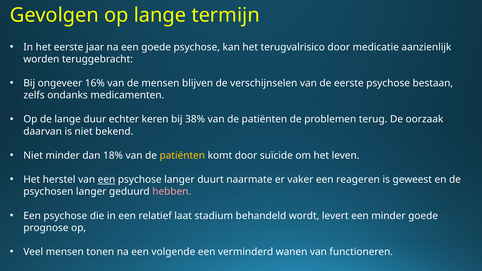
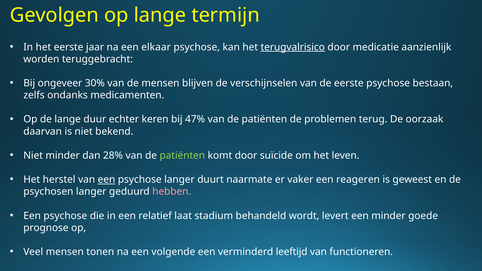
een goede: goede -> elkaar (156, 47)
terugvalrisico underline: none -> present (293, 47)
16%: 16% -> 30% (95, 83)
38%: 38% -> 47% (195, 119)
18%: 18% -> 28% (113, 156)
patiënten colour: yellow -> light green (182, 156)
wanen: wanen -> leeftijd (292, 252)
